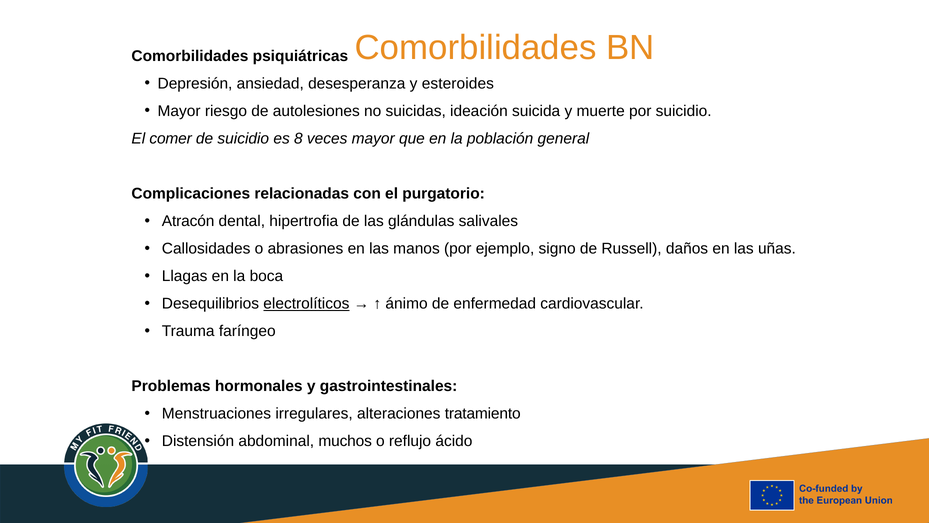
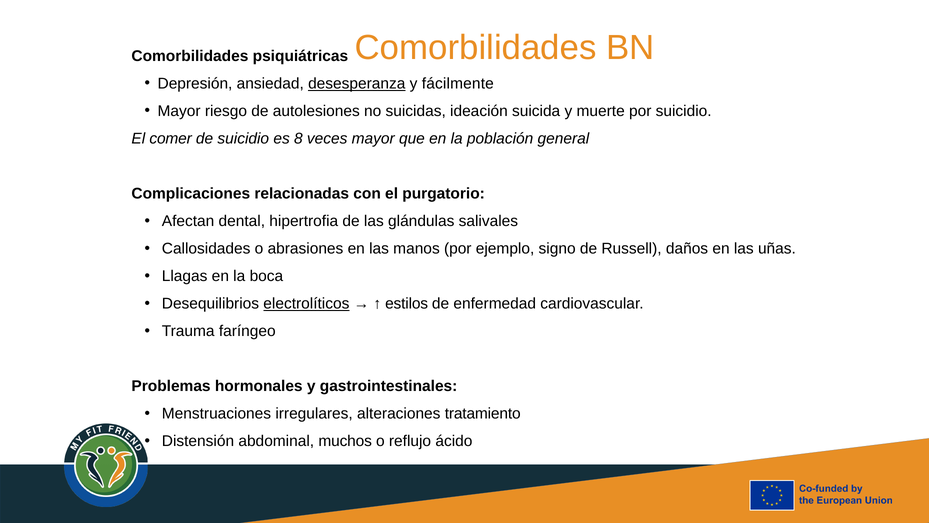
desesperanza underline: none -> present (357, 84)
esteroides: esteroides -> fácilmente (458, 84)
Atracón: Atracón -> Afectan (188, 221)
ánimo: ánimo -> estilos (407, 304)
